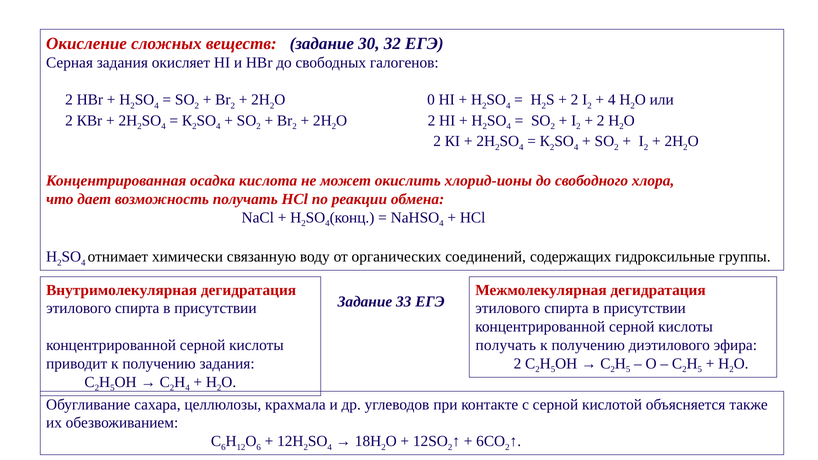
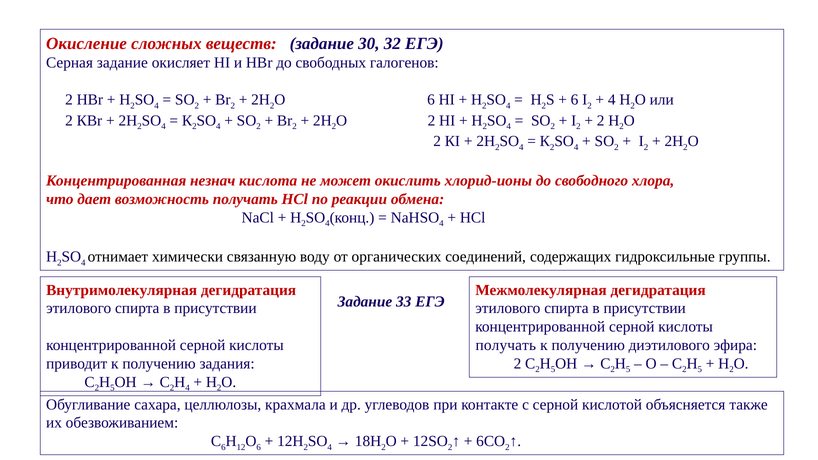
Серная задания: задания -> задание (122, 63)
0: 0 -> 6 (431, 100)
2: 2 -> 6 (575, 100)
осадка: осадка -> незнач (213, 181)
